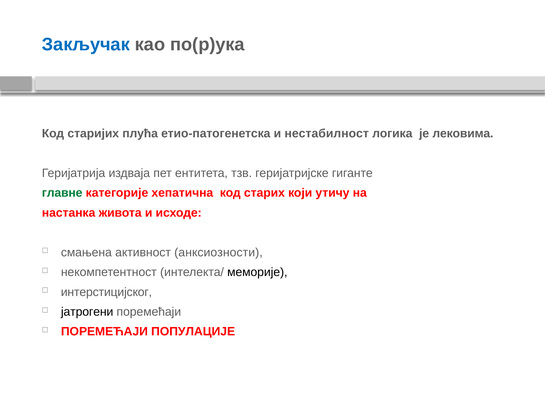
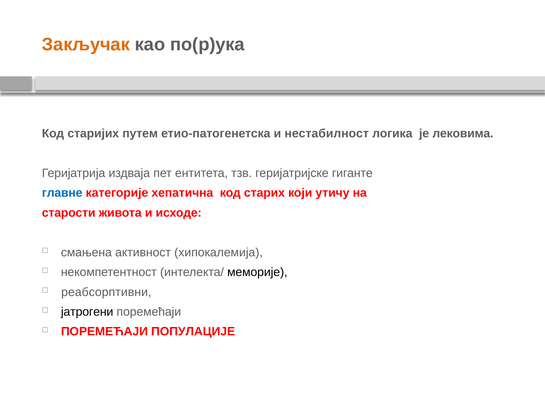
Закључак colour: blue -> orange (86, 44)
плућа: плућа -> путем (140, 133)
главне colour: green -> blue (62, 193)
настанка: настанка -> старости (69, 213)
анксиозности: анксиозности -> хипокалемија (219, 252)
интерстицијског: интерстицијског -> реабсорптивни (106, 292)
